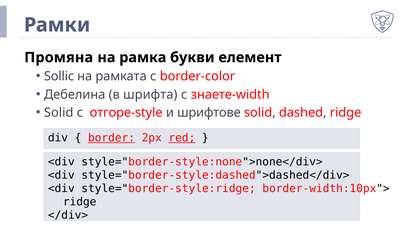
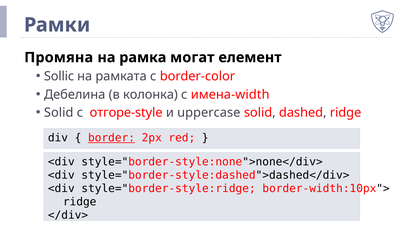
букви: букви -> могат (192, 57)
шрифта: шрифта -> колонка (150, 95)
знаете-width: знаете-width -> имена-width (230, 95)
шрифтове: шрифтове -> uppercase (209, 113)
red underline: present -> none (182, 138)
